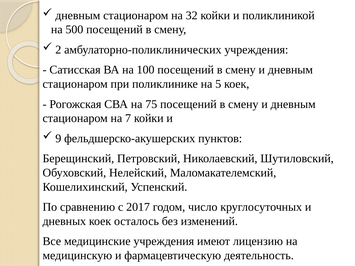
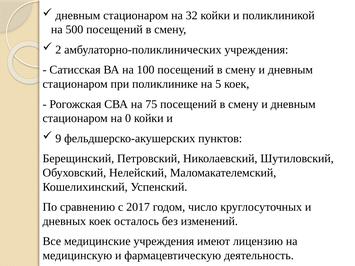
7: 7 -> 0 (128, 118)
